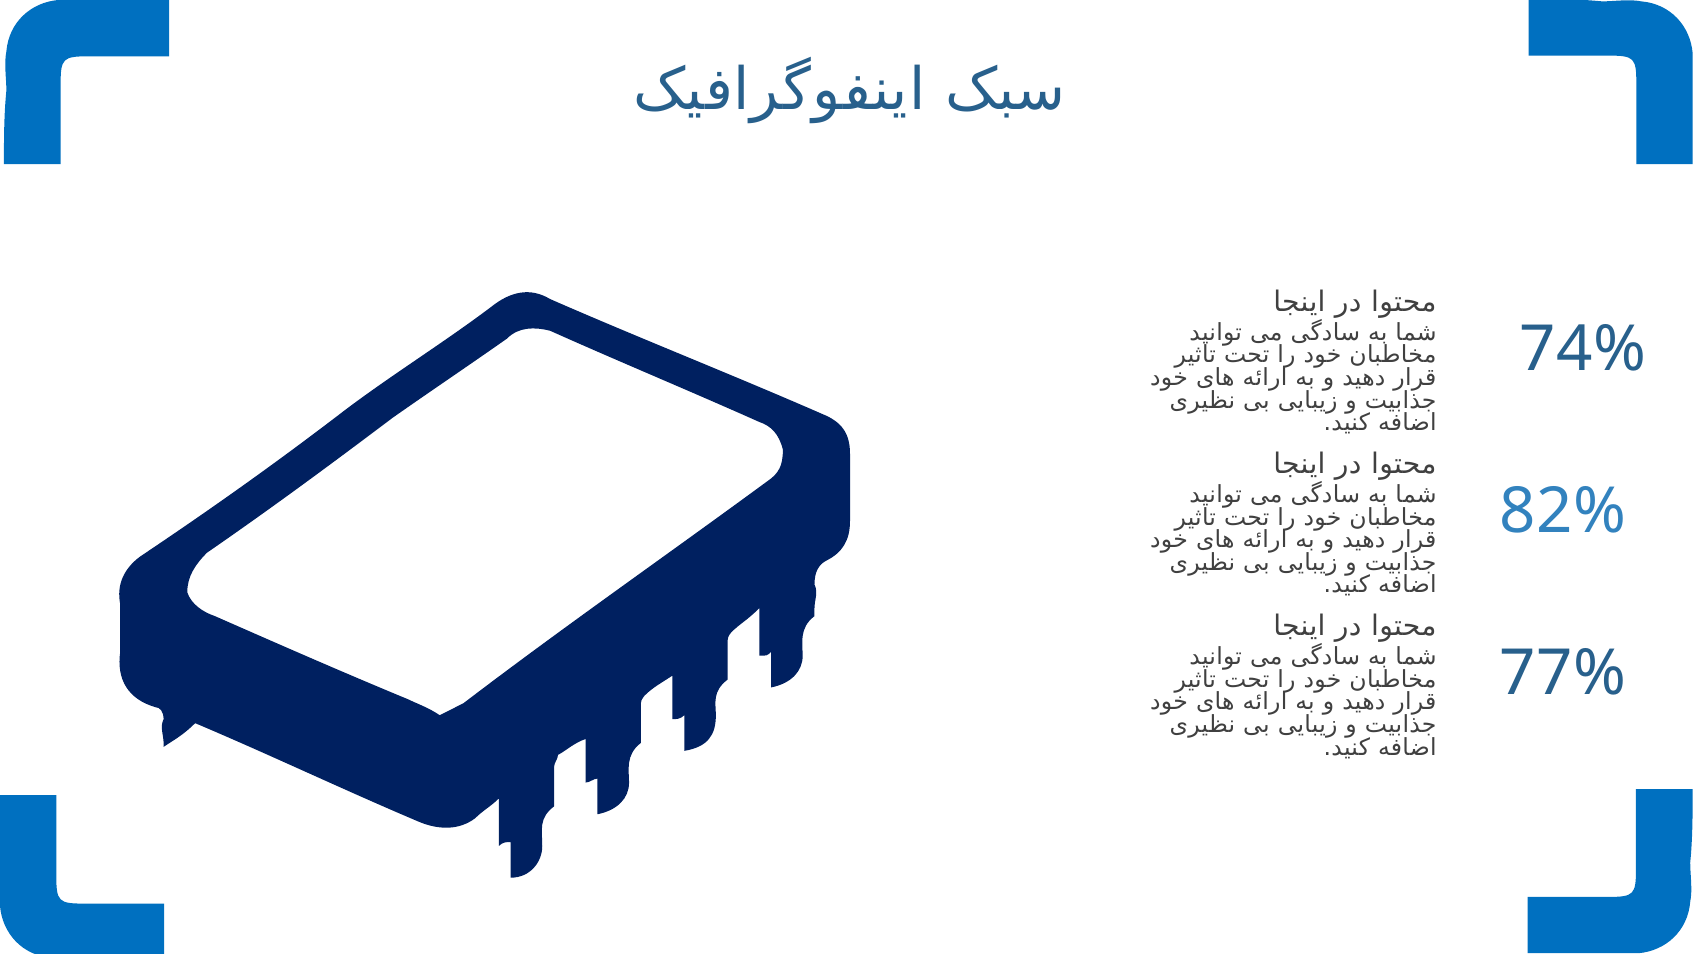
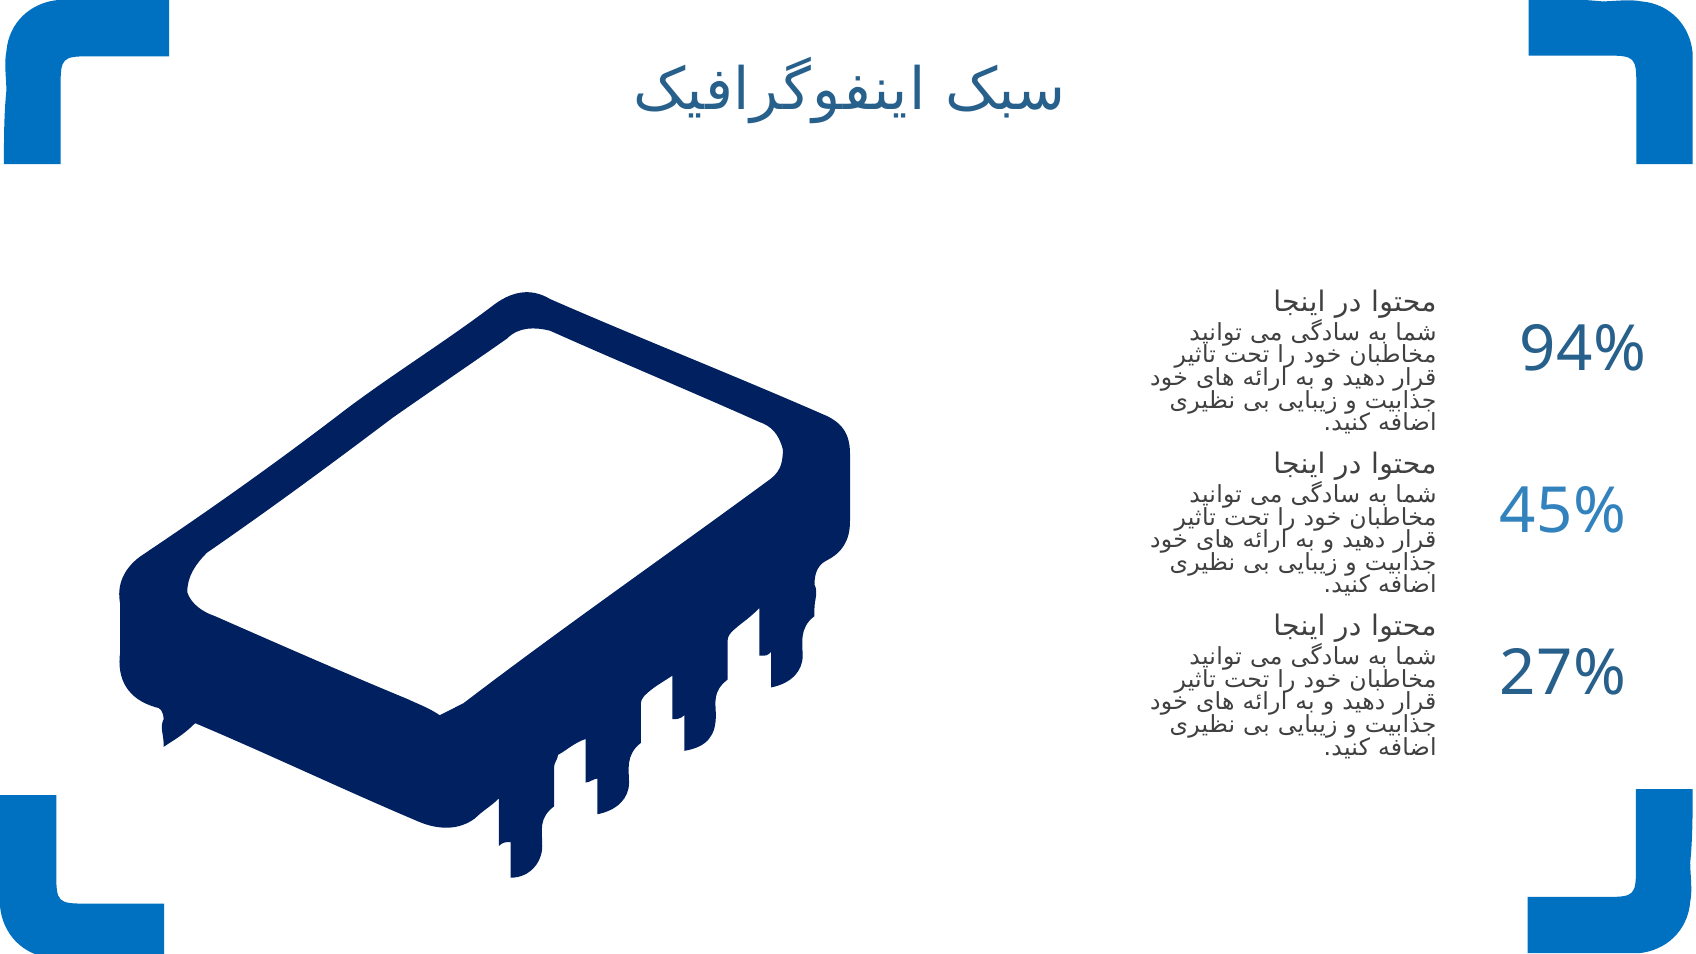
74%: 74% -> 94% (1583, 349)
82%: 82% -> 45% (1563, 511)
77%: 77% -> 27% (1563, 673)
